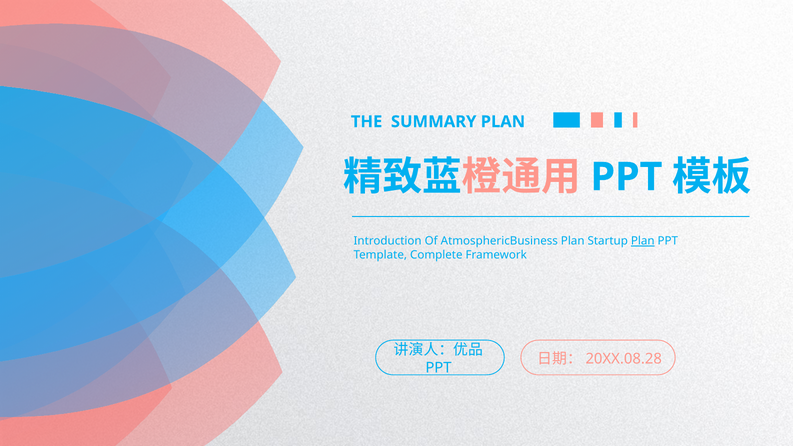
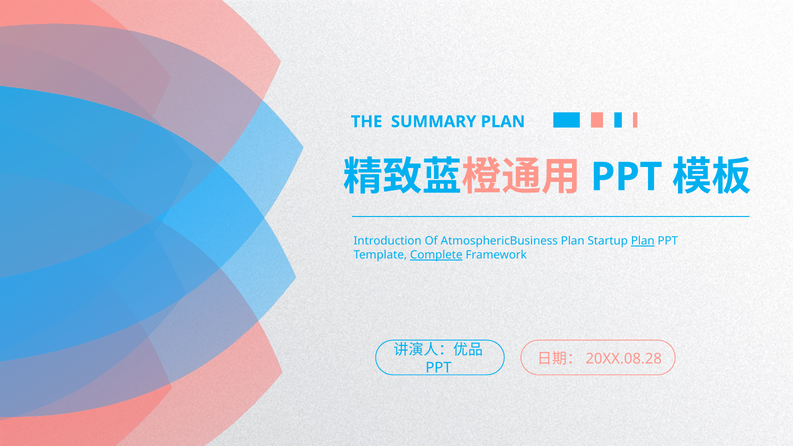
Complete underline: none -> present (436, 255)
